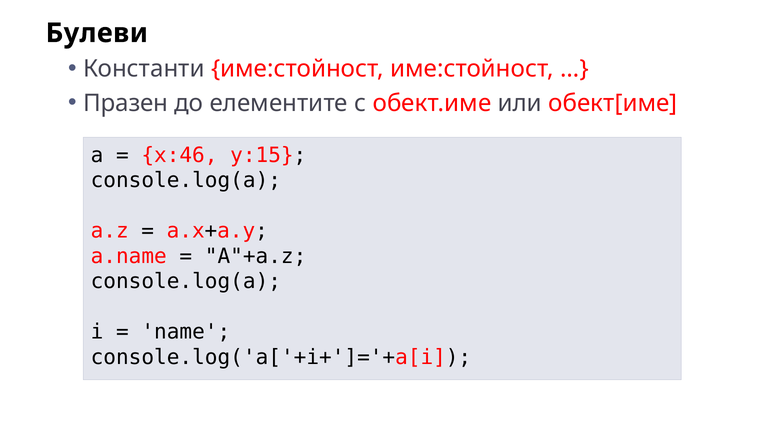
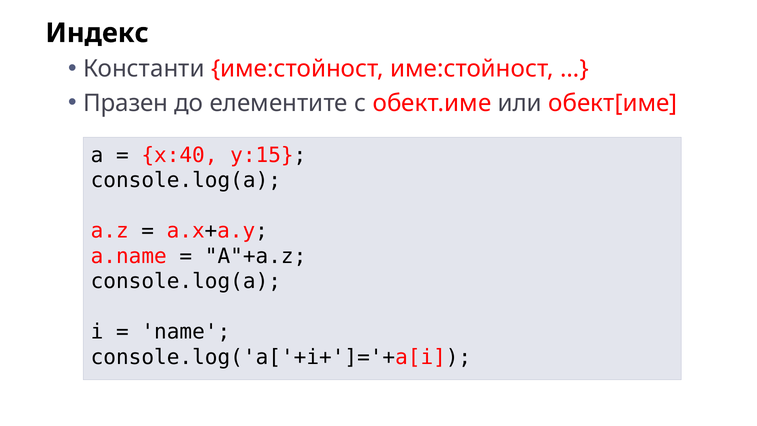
Булеви: Булеви -> Индекс (97, 33)
x:46: x:46 -> x:40 (179, 155)
